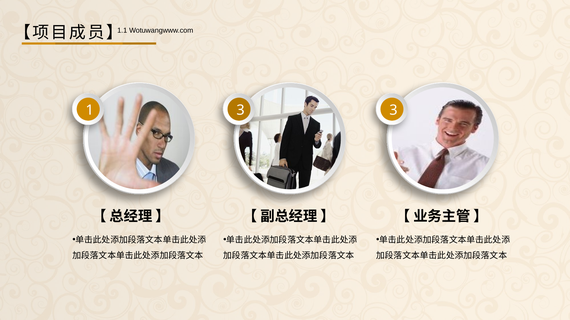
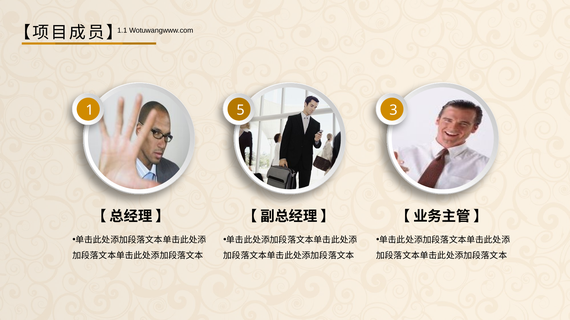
1 3: 3 -> 5 (241, 110)
